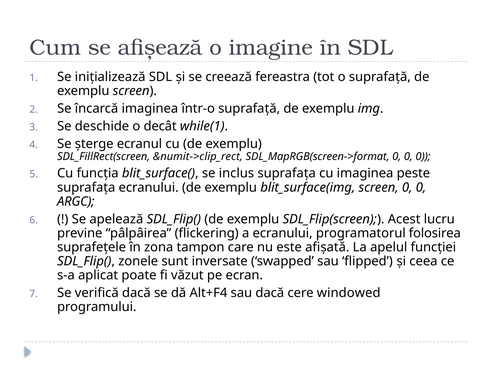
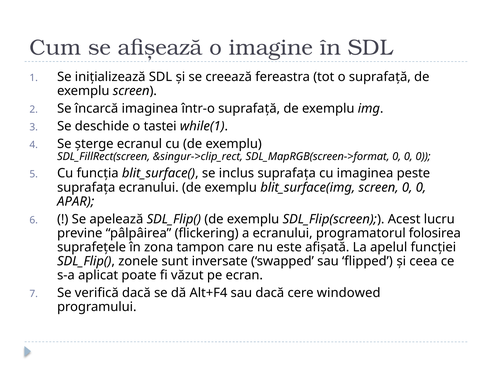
decât: decât -> tastei (160, 126)
&numit->clip_rect: &numit->clip_rect -> &singur->clip_rect (198, 157)
ARGC: ARGC -> APAR (76, 201)
